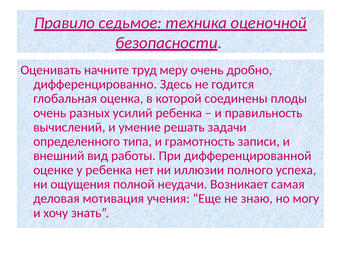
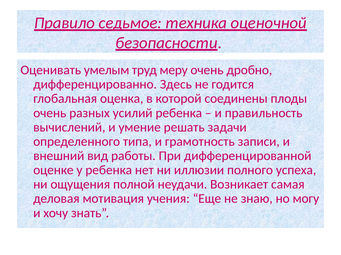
начните: начните -> умелым (107, 70)
